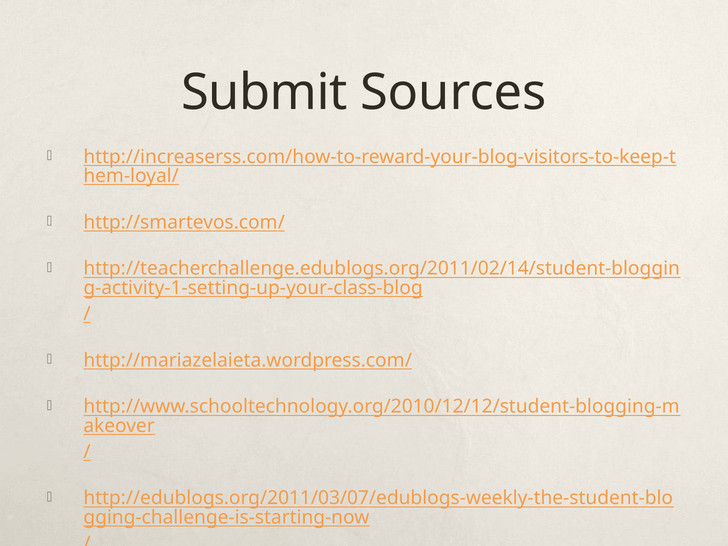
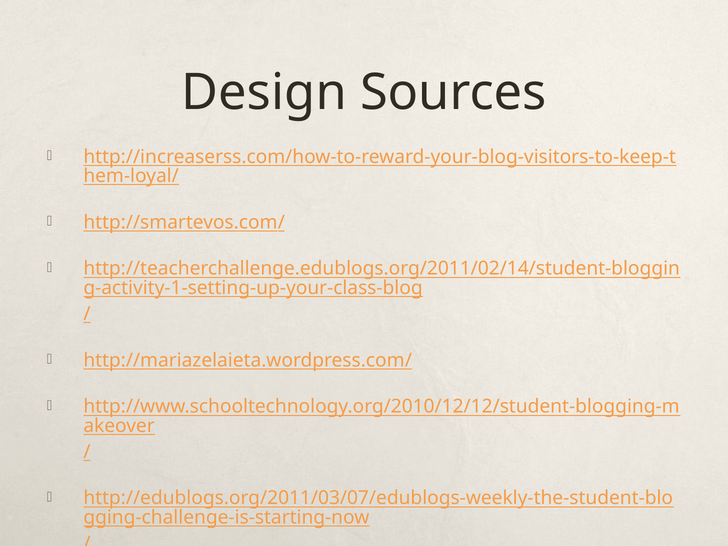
Submit: Submit -> Design (264, 93)
